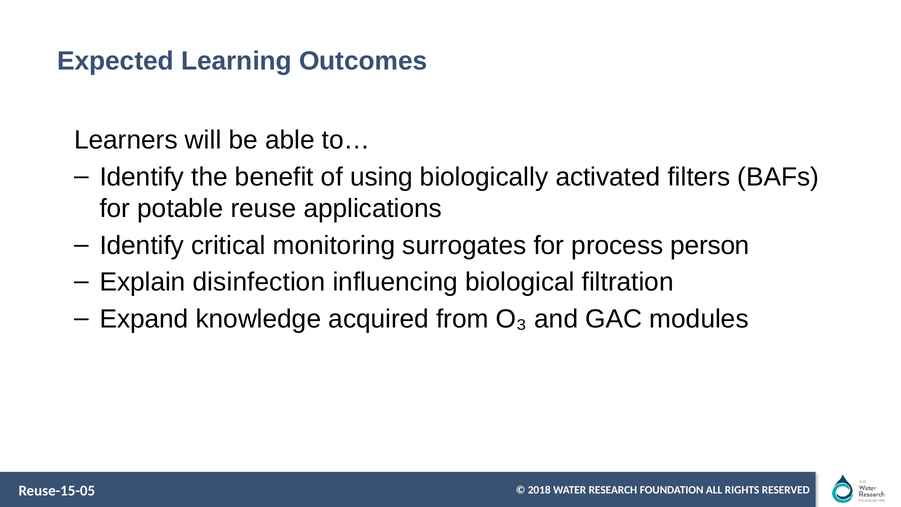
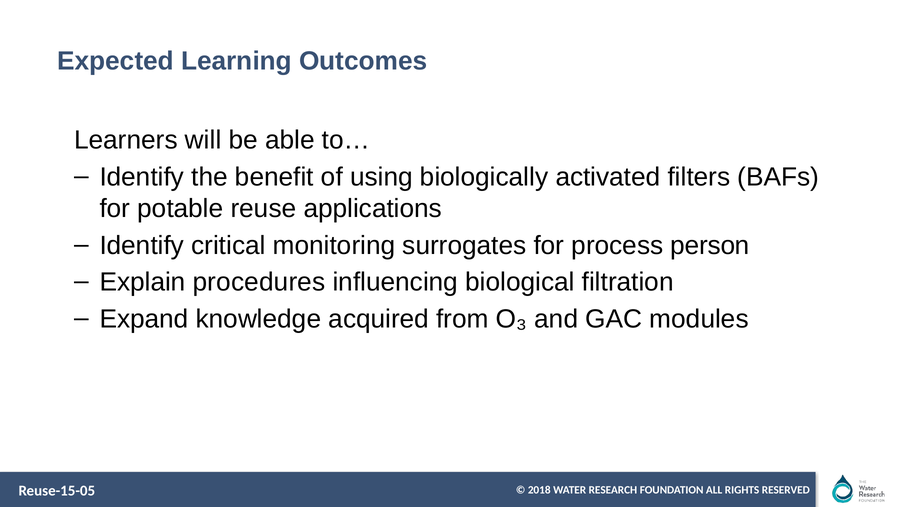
disinfection: disinfection -> procedures (259, 282)
